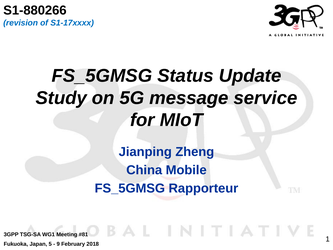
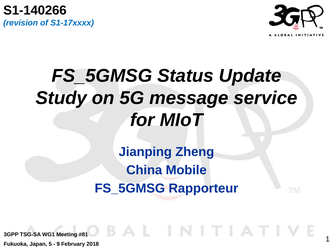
S1-880266: S1-880266 -> S1-140266 (35, 10)
